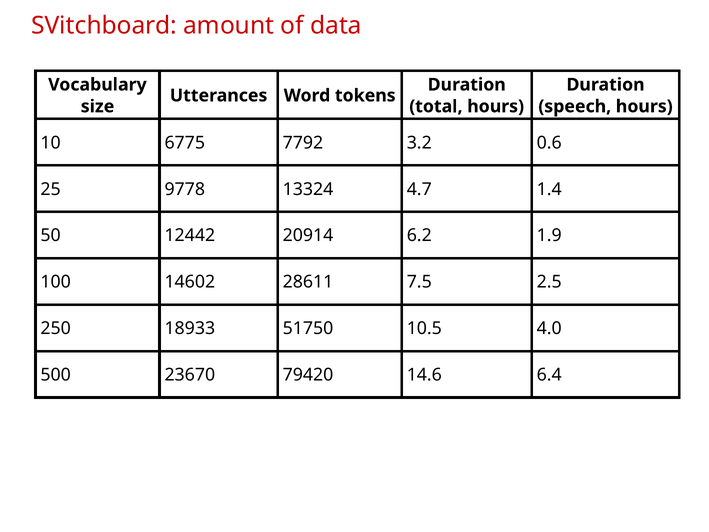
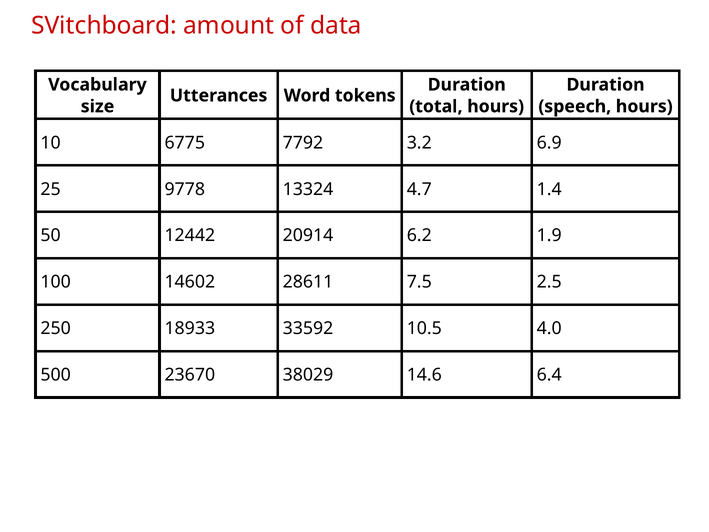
0.6: 0.6 -> 6.9 (549, 143)
51750: 51750 -> 33592 (308, 328)
79420: 79420 -> 38029 (308, 375)
